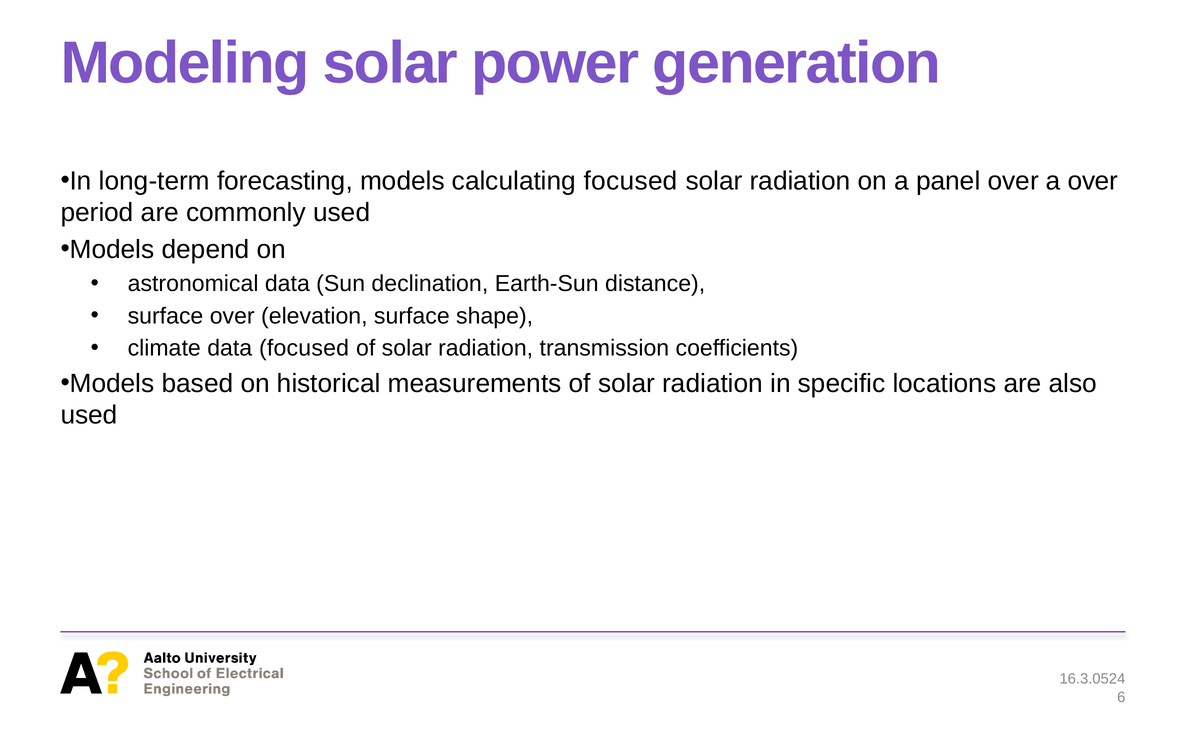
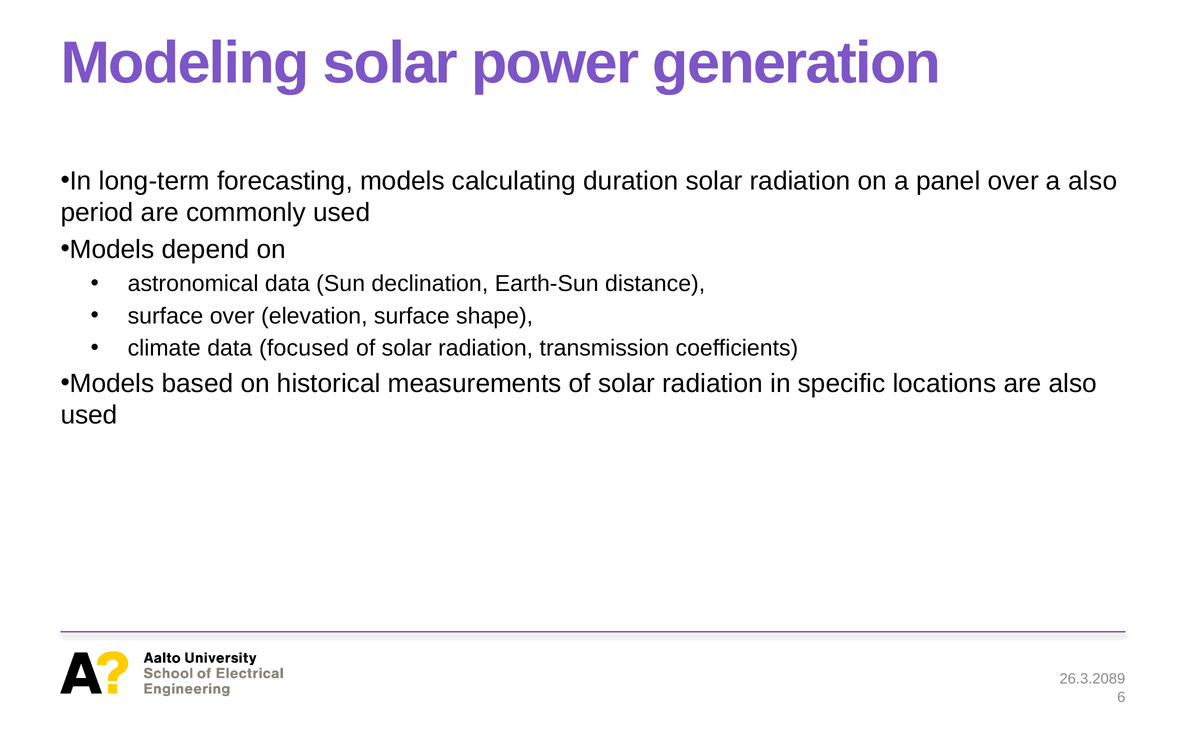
calculating focused: focused -> duration (631, 181)
a over: over -> also (1093, 181)
16.3.0524: 16.3.0524 -> 26.3.2089 (1092, 679)
